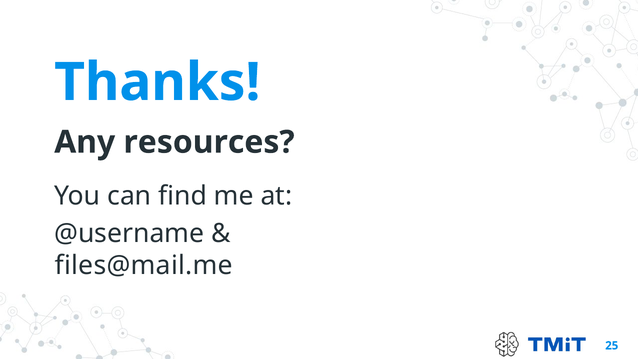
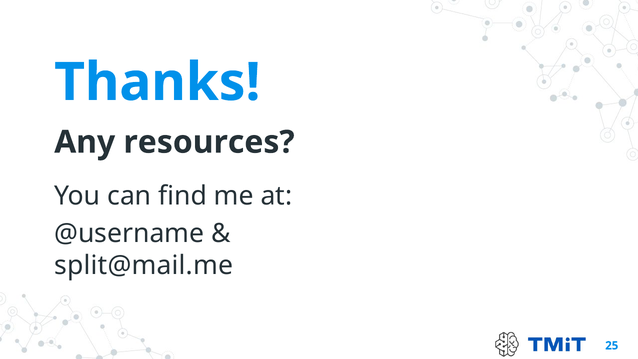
files@mail.me: files@mail.me -> split@mail.me (144, 265)
